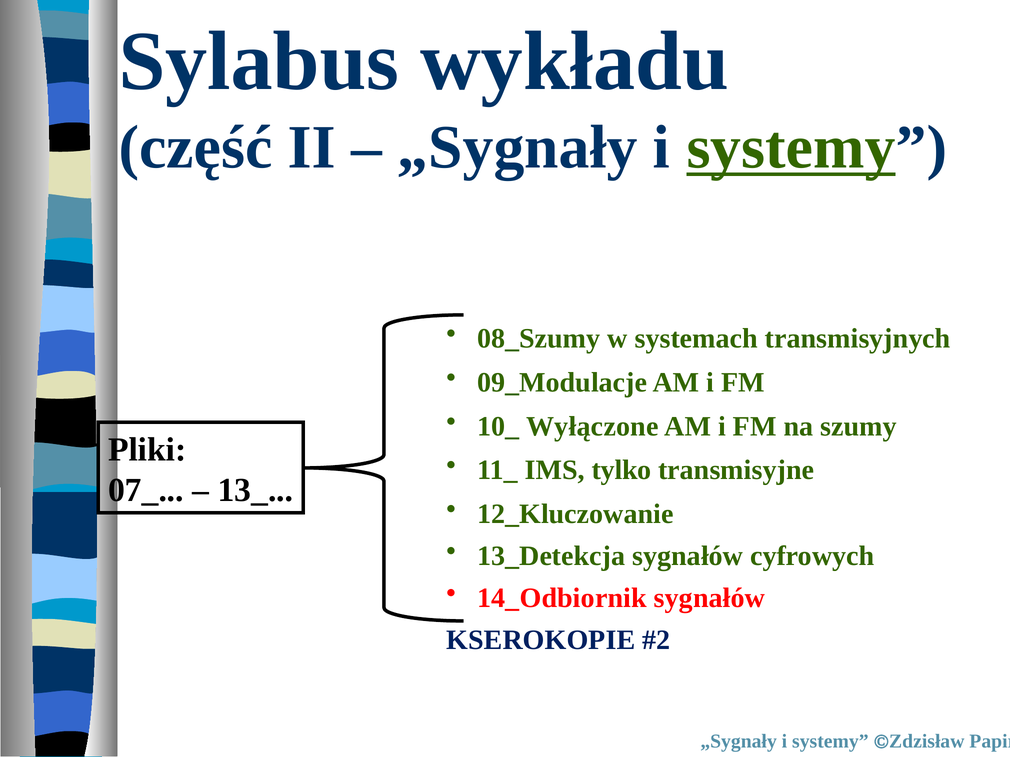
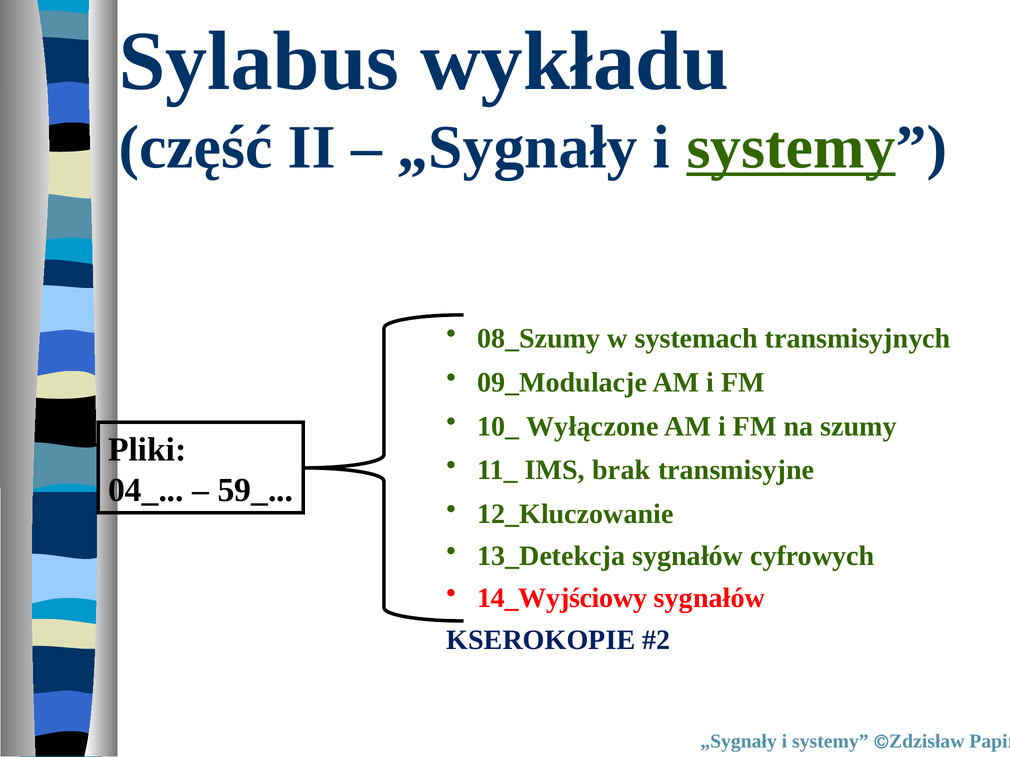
tylko: tylko -> brak (621, 470)
07_: 07_ -> 04_ (146, 490)
13_: 13_ -> 59_ (255, 490)
14_Odbiornik: 14_Odbiornik -> 14_Wyjściowy (562, 599)
